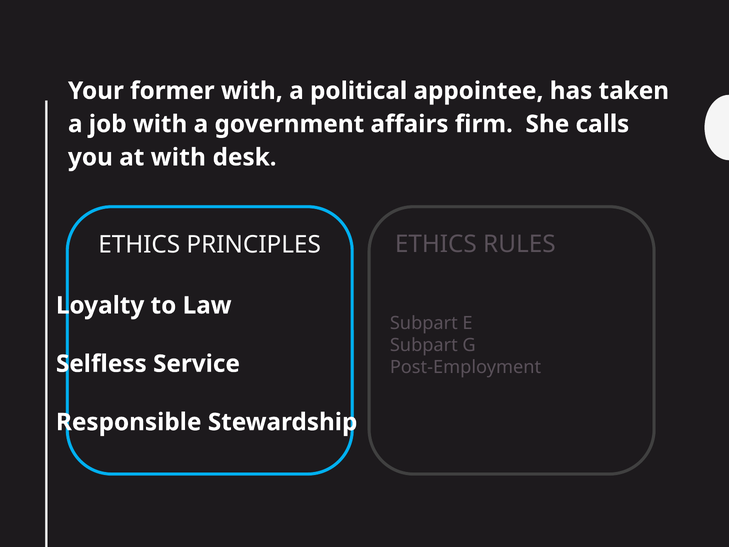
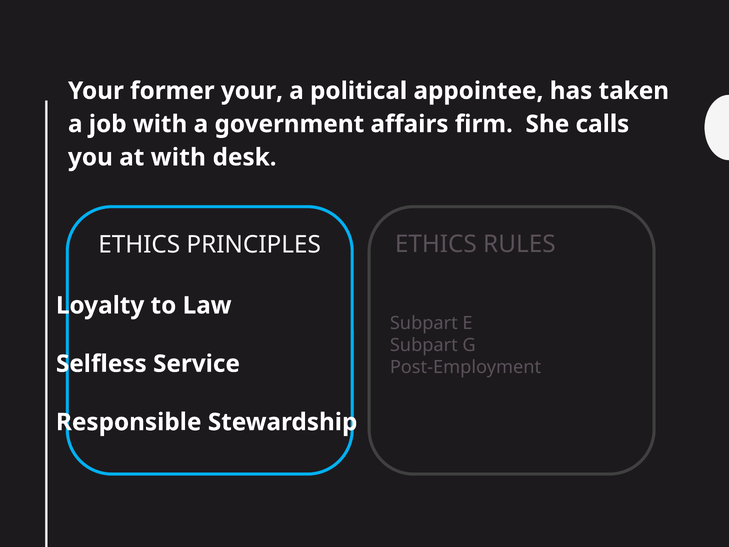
former with: with -> your (252, 91)
